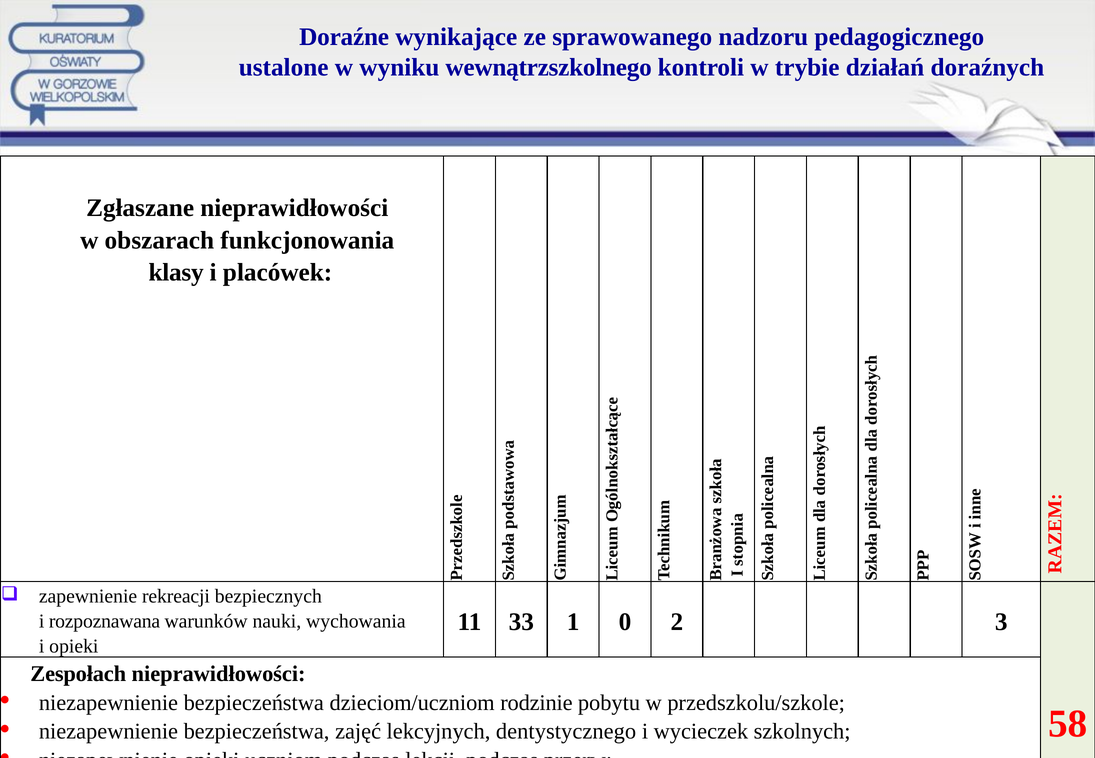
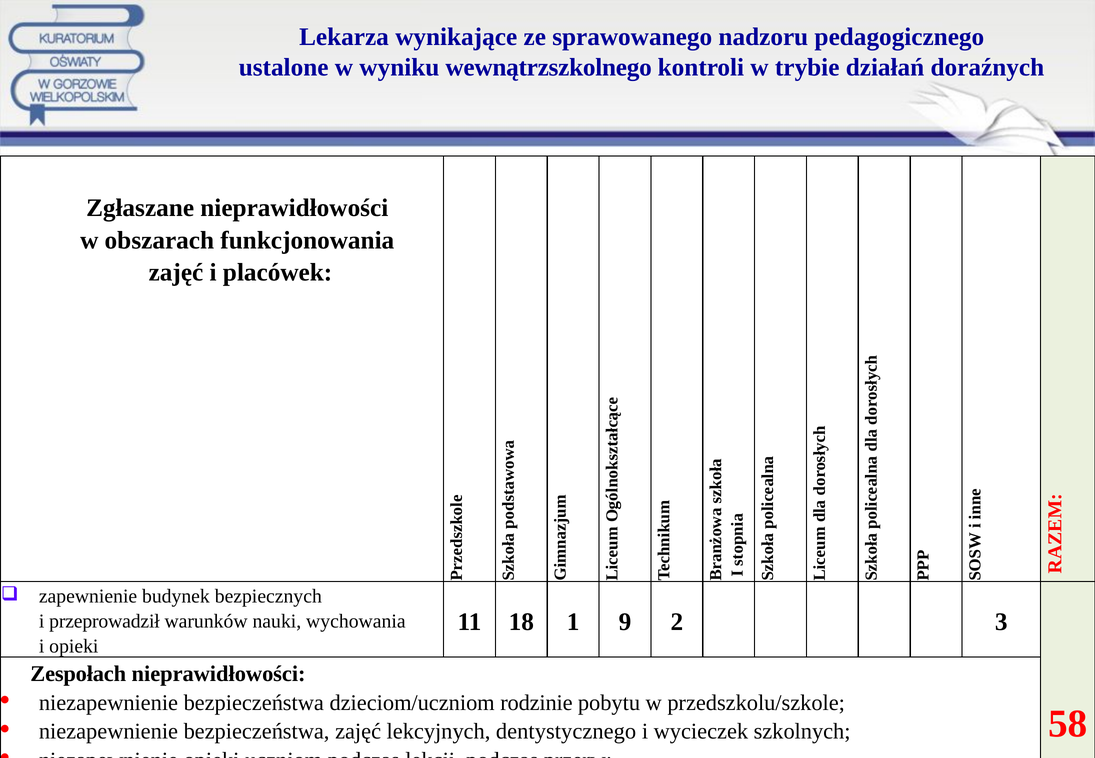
Doraźne: Doraźne -> Lekarza (344, 37)
klasy: klasy -> zajęć (176, 272)
rekreacji: rekreacji -> budynek (176, 596)
33: 33 -> 18 (521, 622)
0: 0 -> 9 (625, 622)
rozpoznawana: rozpoznawana -> przeprowadził (104, 621)
